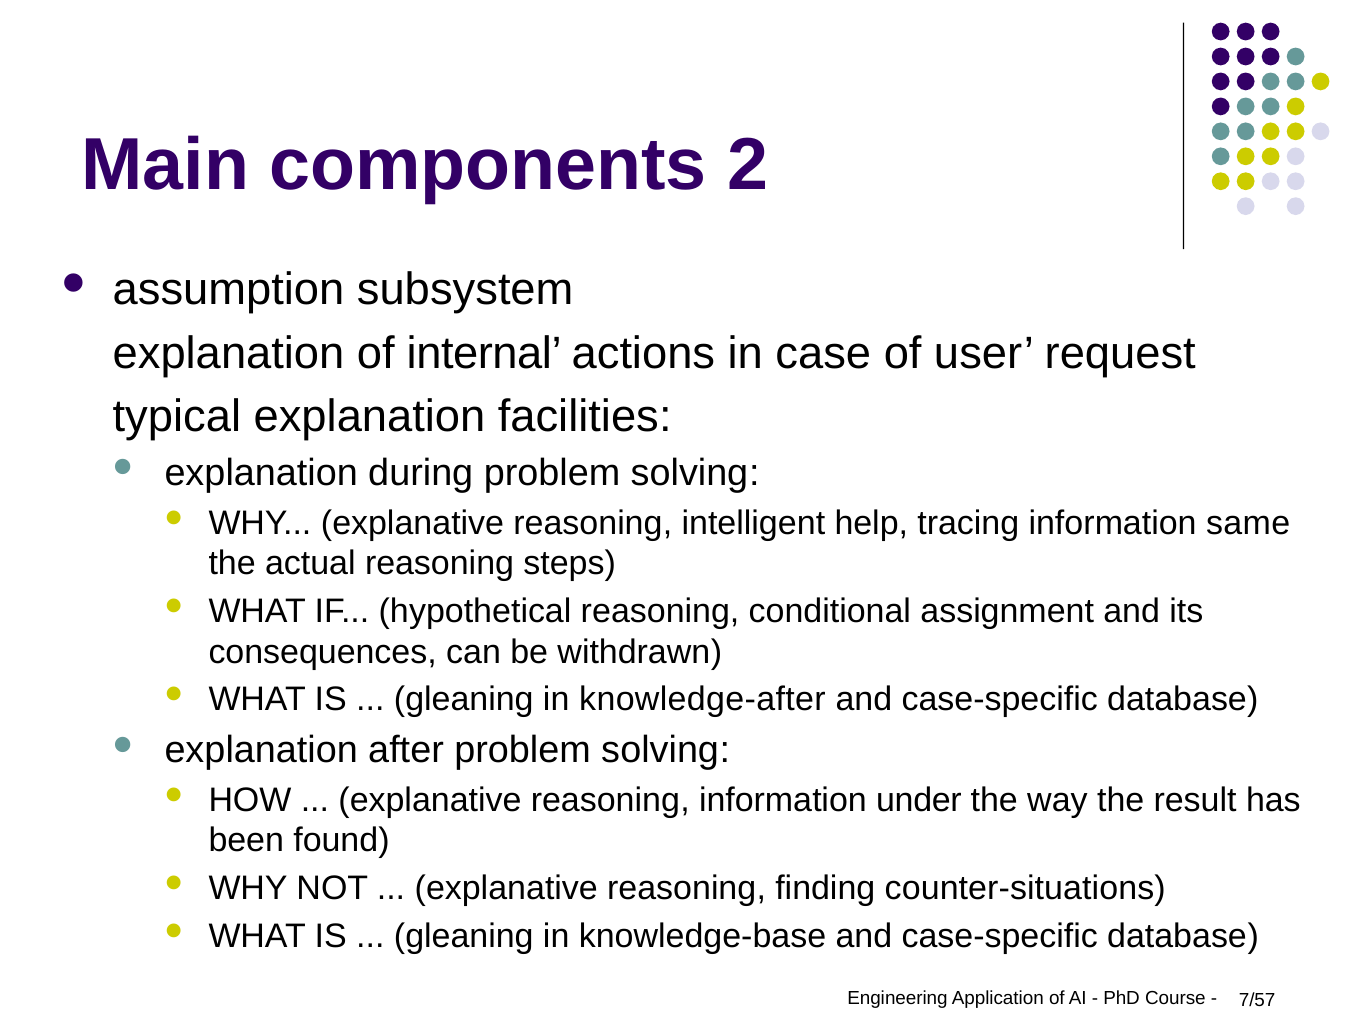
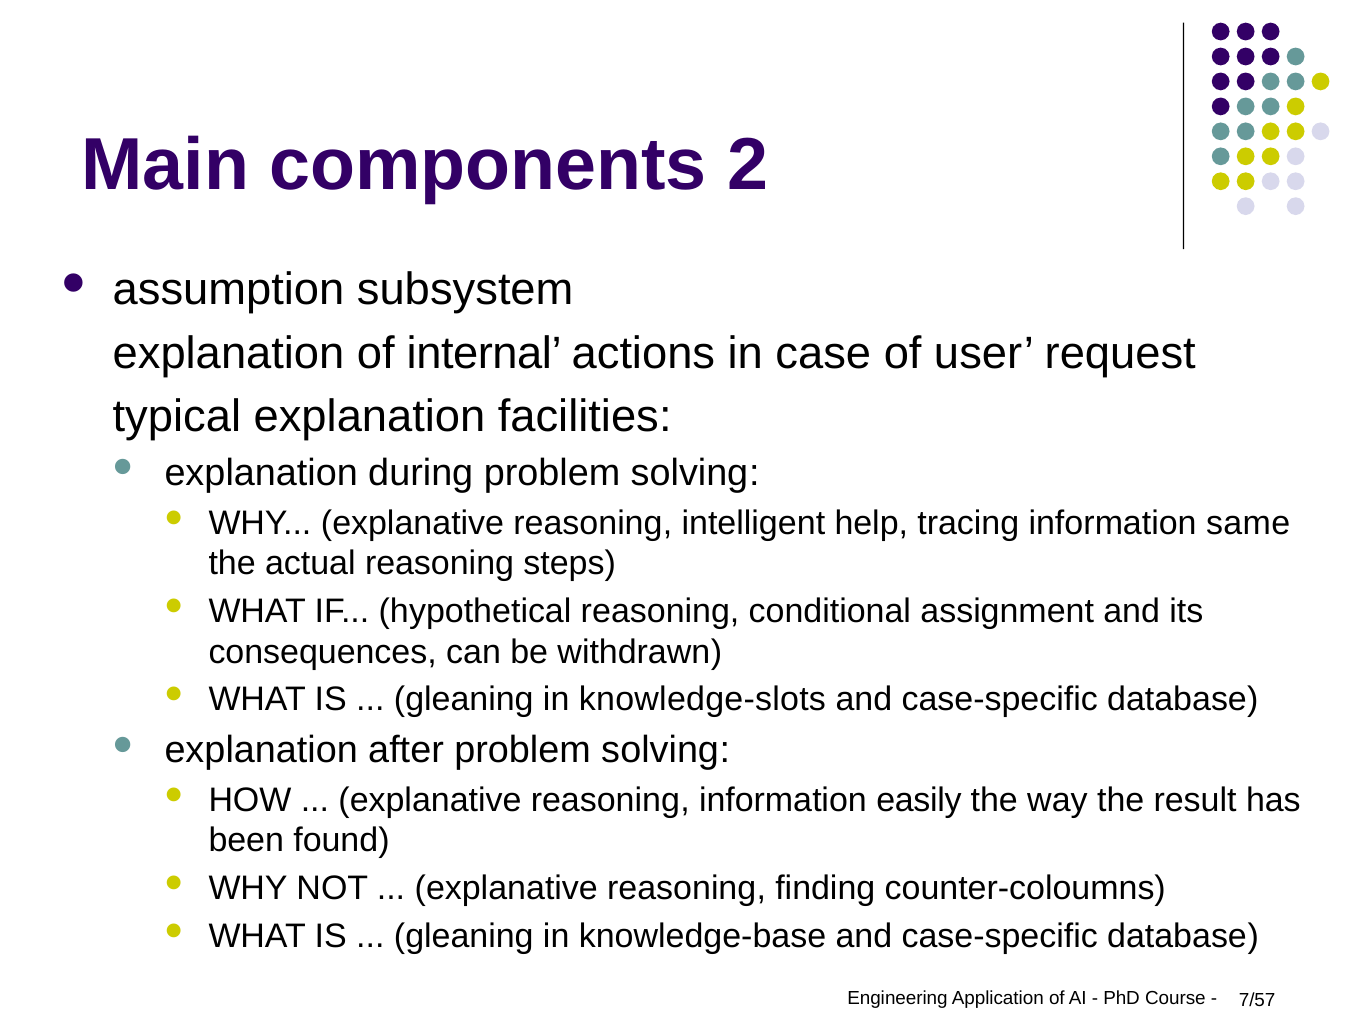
knowledge-after: knowledge-after -> knowledge-slots (702, 700)
under: under -> easily (919, 800)
counter-situations: counter-situations -> counter-coloumns (1025, 889)
